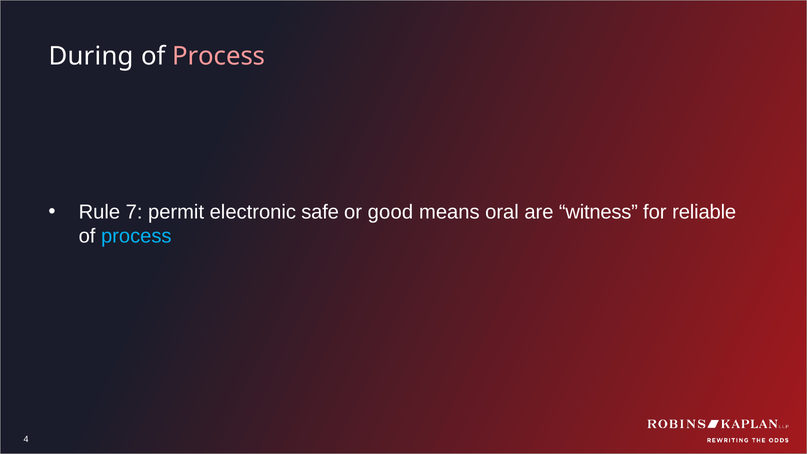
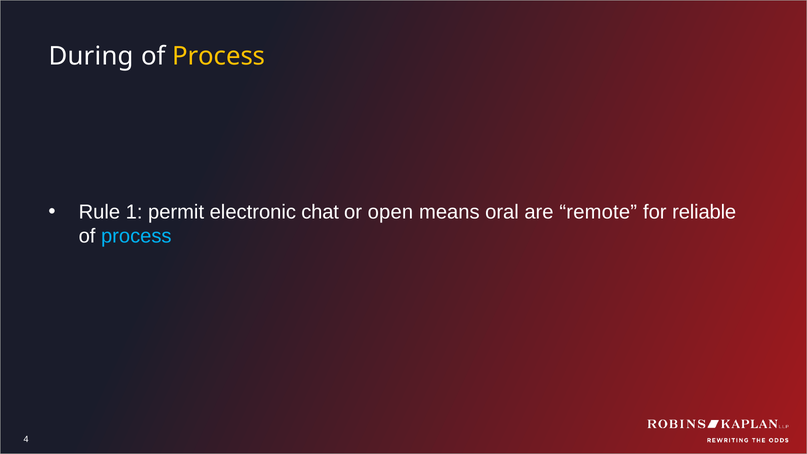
Process colour: pink -> yellow (219, 56)
7: 7 -> 1 (134, 212)
safe: safe -> chat (320, 212)
good: good -> open (390, 212)
witness: witness -> remote (598, 212)
